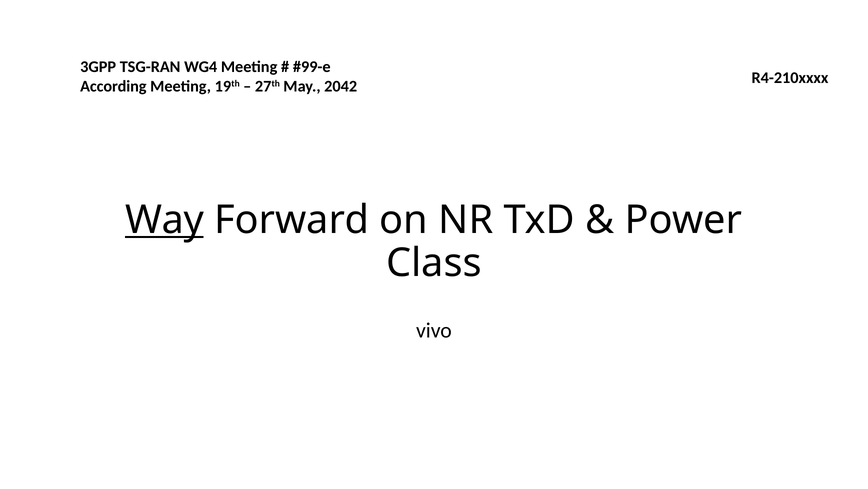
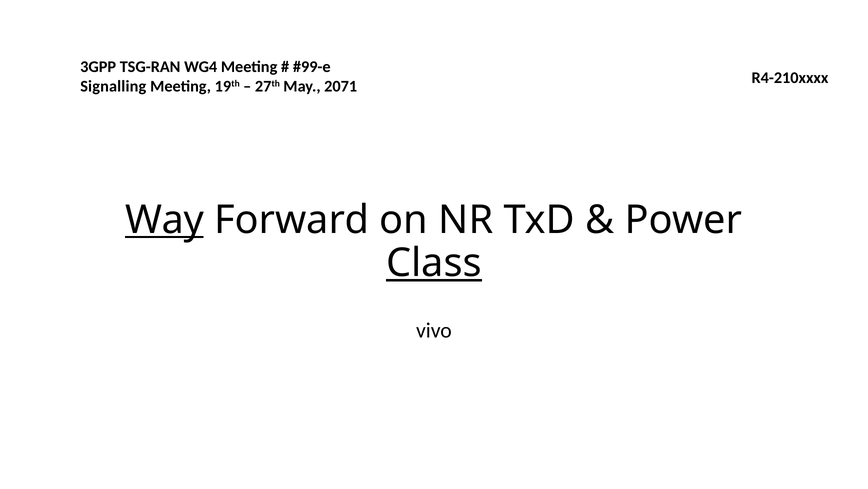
According: According -> Signalling (113, 86)
2042: 2042 -> 2071 (341, 86)
Class underline: none -> present (434, 263)
